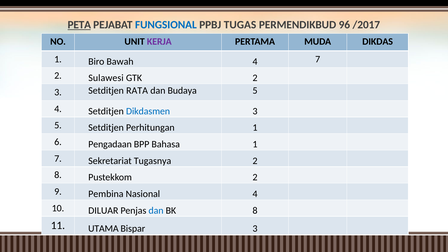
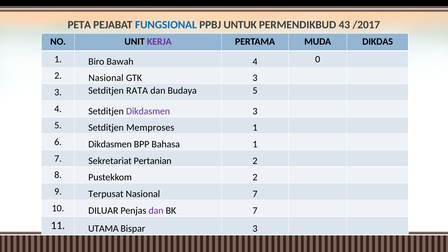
PETA underline: present -> none (79, 25)
TUGAS: TUGAS -> UNTUK (240, 25)
96: 96 -> 43 (344, 25)
4 7: 7 -> 0 (318, 59)
2 Sulawesi: Sulawesi -> Nasional (106, 78)
GTK 2: 2 -> 3 (255, 78)
Dikdasmen colour: blue -> purple (148, 111)
Perhitungan: Perhitungan -> Memproses (150, 128)
6 Pengadaan: Pengadaan -> Dikdasmen (110, 144)
Tugasnya: Tugasnya -> Pertanian (153, 161)
Pembina: Pembina -> Terpusat (106, 194)
Nasional 4: 4 -> 7 (255, 194)
dan colour: blue -> purple (156, 211)
BK 8: 8 -> 7 (255, 211)
